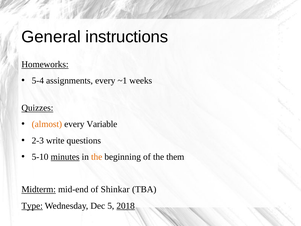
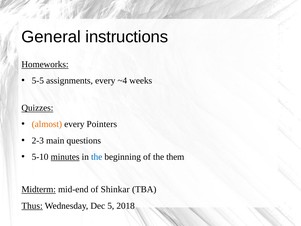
5-4: 5-4 -> 5-5 (38, 81)
~1: ~1 -> ~4 (122, 81)
Variable: Variable -> Pointers (102, 124)
write: write -> main (55, 140)
the colour: orange -> blue (97, 157)
Type: Type -> Thus (32, 205)
2018 underline: present -> none (126, 205)
